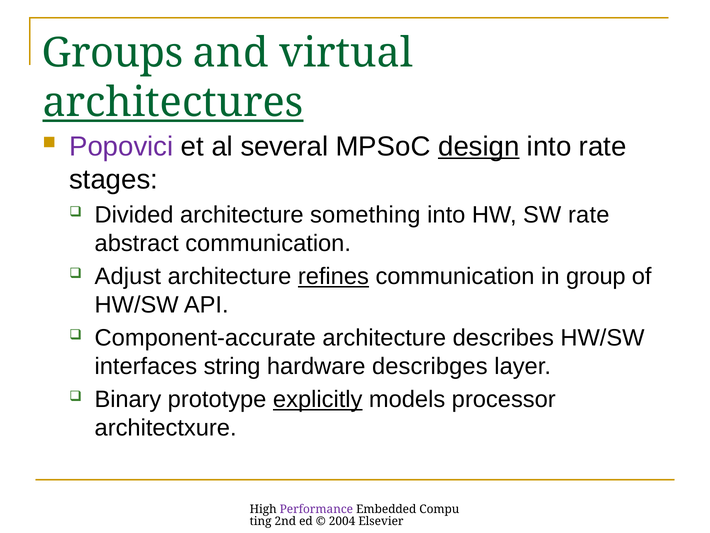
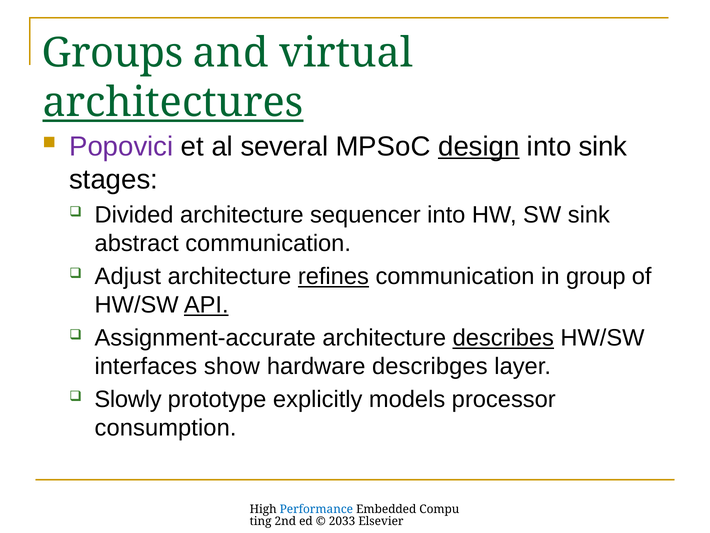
into rate: rate -> sink (603, 146)
something: something -> sequencer (365, 215)
SW rate: rate -> sink (589, 215)
API underline: none -> present (206, 305)
Component-accurate: Component-accurate -> Assignment-accurate (205, 338)
describes underline: none -> present (503, 338)
string: string -> show (232, 366)
Binary: Binary -> Slowly (128, 399)
explicitly underline: present -> none (318, 399)
architectxure: architectxure -> consumption (166, 428)
Performance colour: purple -> blue (316, 509)
2004: 2004 -> 2033 (342, 521)
